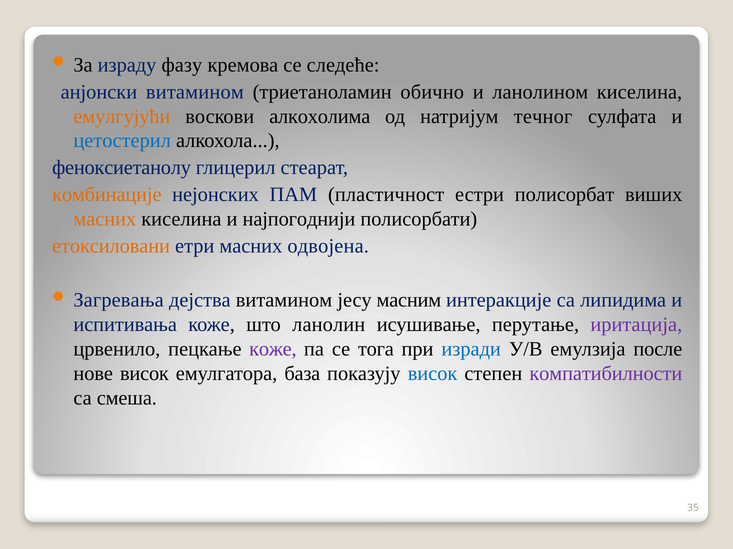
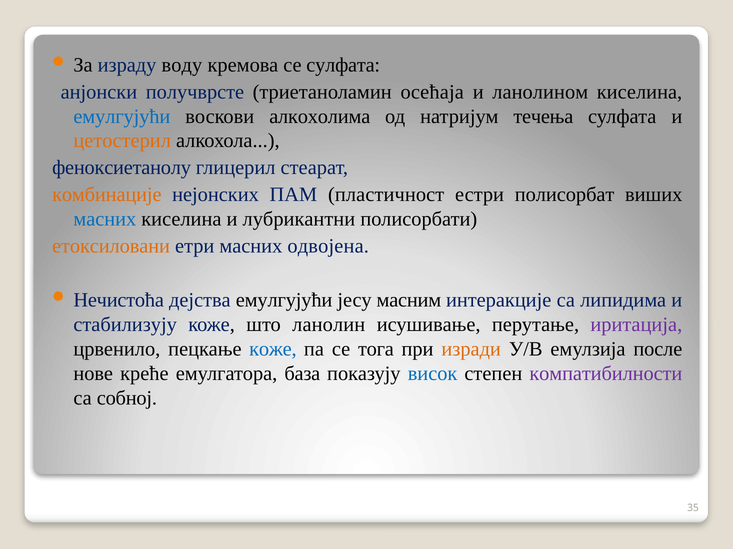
фазу: фазу -> воду (182, 65)
се следеће: следеће -> сулфата (343, 65)
анјонски витамином: витамином -> получврсте (195, 92)
обично: обично -> осећаја (432, 92)
емулгујући colour: orange -> blue (122, 116)
течног: течног -> течења (543, 116)
цетостерил colour: blue -> orange (122, 141)
масних colour: orange -> blue (105, 219)
најпогоднији: најпогоднији -> лубрикантни (299, 219)
Загревања: Загревања -> Нечистоћа (119, 300)
дејства витамином: витамином -> емулгујући (284, 300)
испитивања: испитивања -> стабилизују (125, 325)
коже colour: purple -> blue (273, 349)
изради colour: blue -> orange (471, 349)
нове висок: висок -> креће (144, 374)
смеша: смеша -> собној (127, 398)
